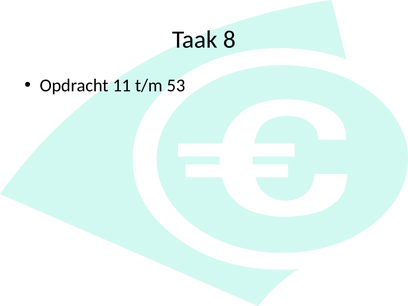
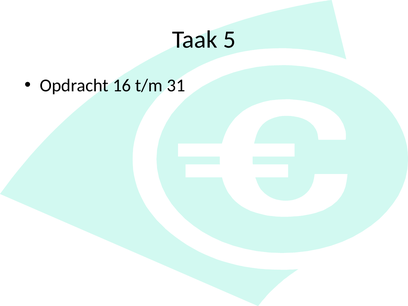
8: 8 -> 5 (229, 39)
11: 11 -> 16 (122, 86)
53: 53 -> 31 (176, 86)
